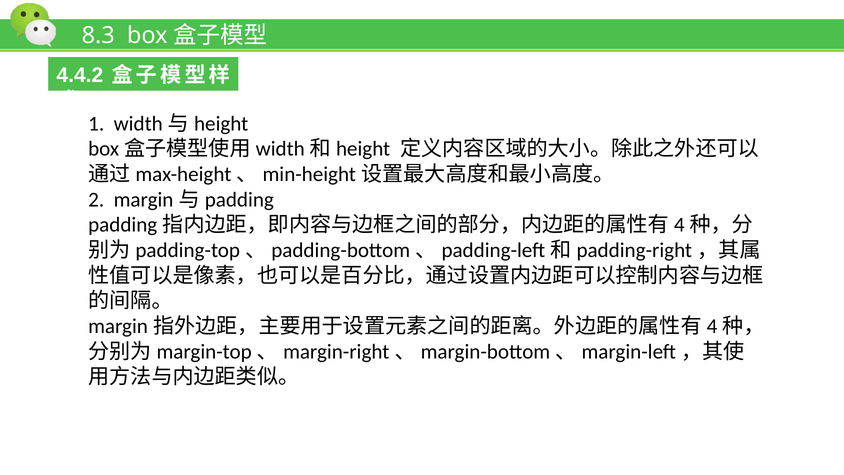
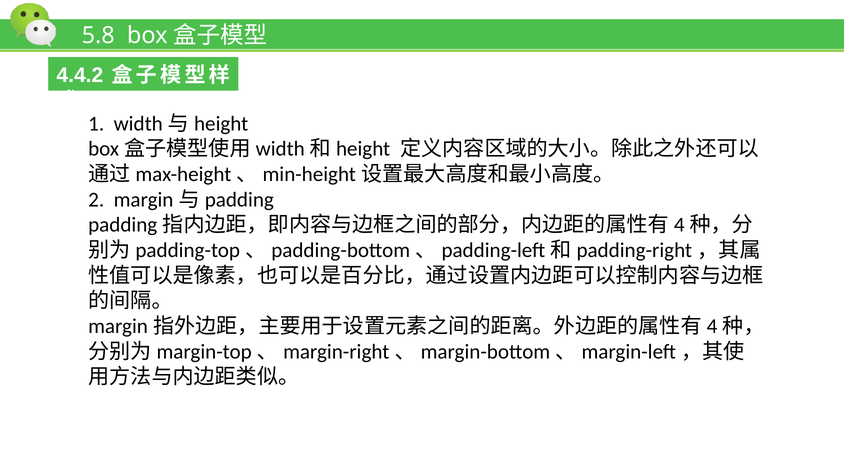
8.3: 8.3 -> 5.8 (98, 36)
